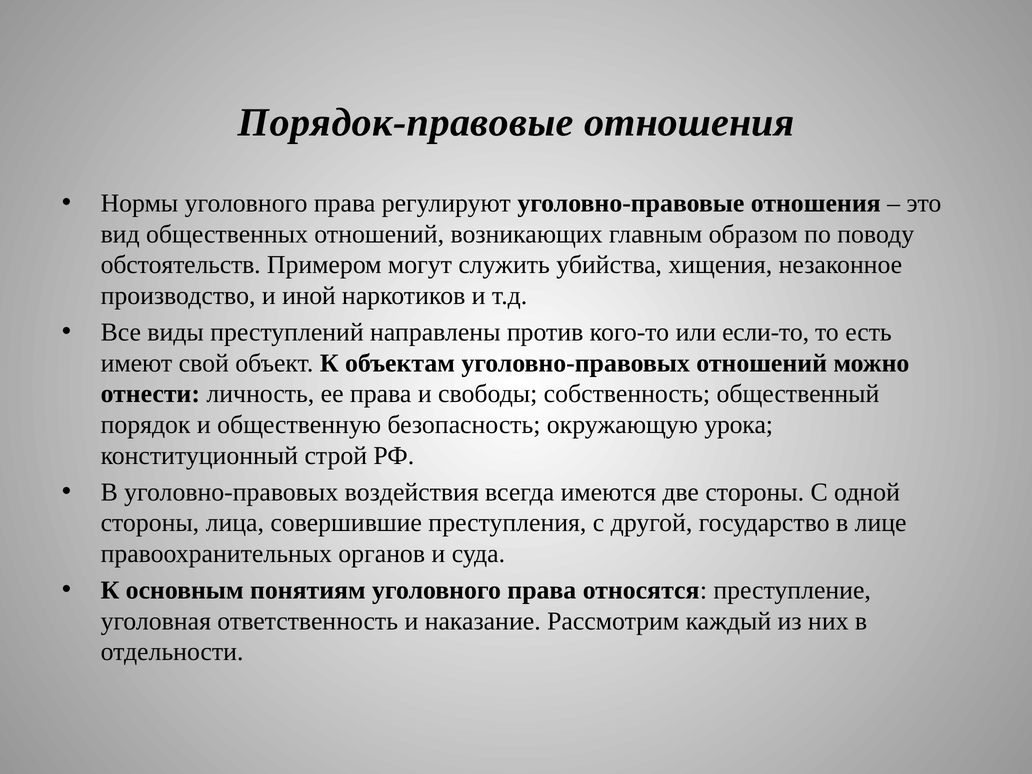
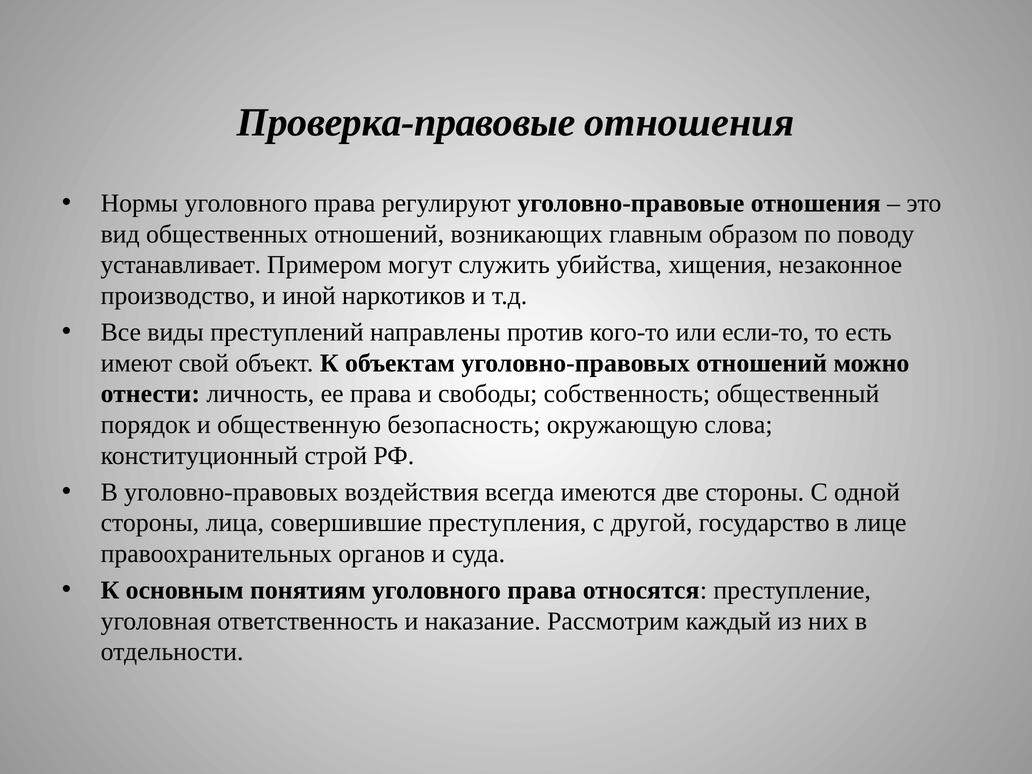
Порядок-правовые: Порядок-правовые -> Проверка-правовые (406, 122)
обстоятельств: обстоятельств -> устанавливает (181, 265)
урока: урока -> слова (739, 425)
